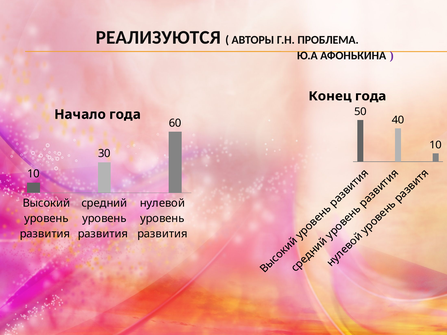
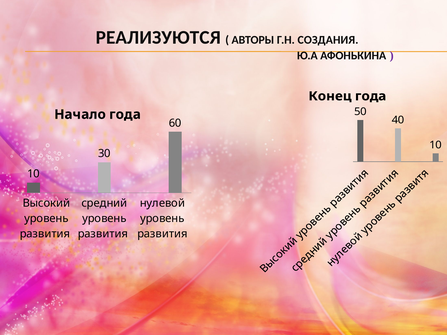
ПРОБЛЕМА: ПРОБЛЕМА -> СОЗДАНИЯ (328, 40)
